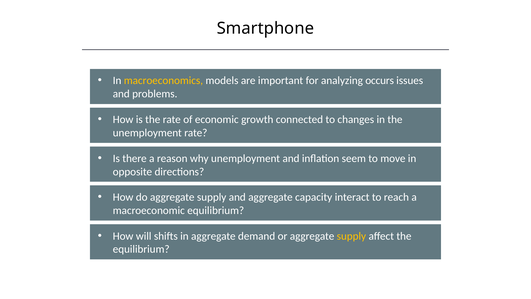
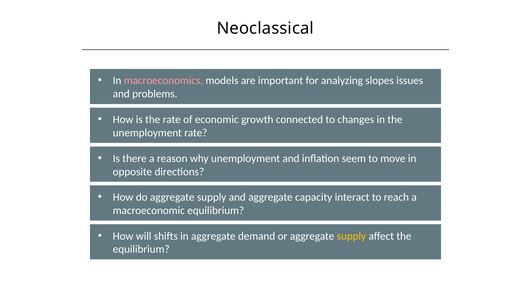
Smartphone: Smartphone -> Neoclassical (265, 28)
macroeconomics colour: yellow -> pink (163, 80)
occurs: occurs -> slopes (380, 80)
